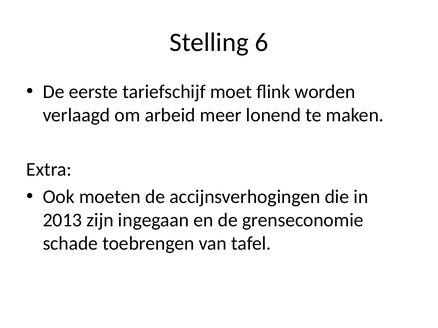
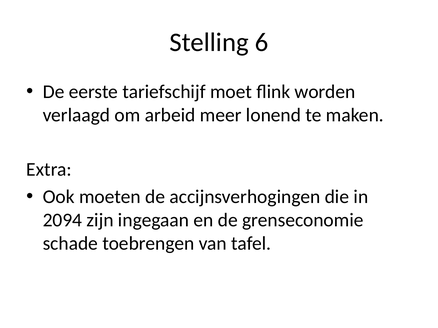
2013: 2013 -> 2094 (62, 220)
